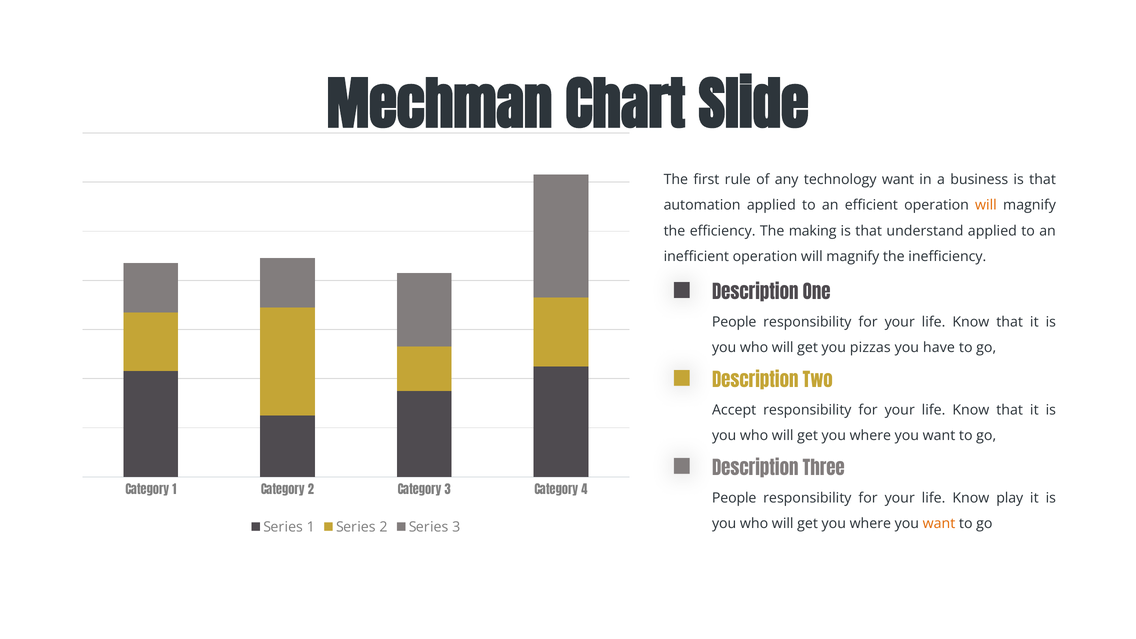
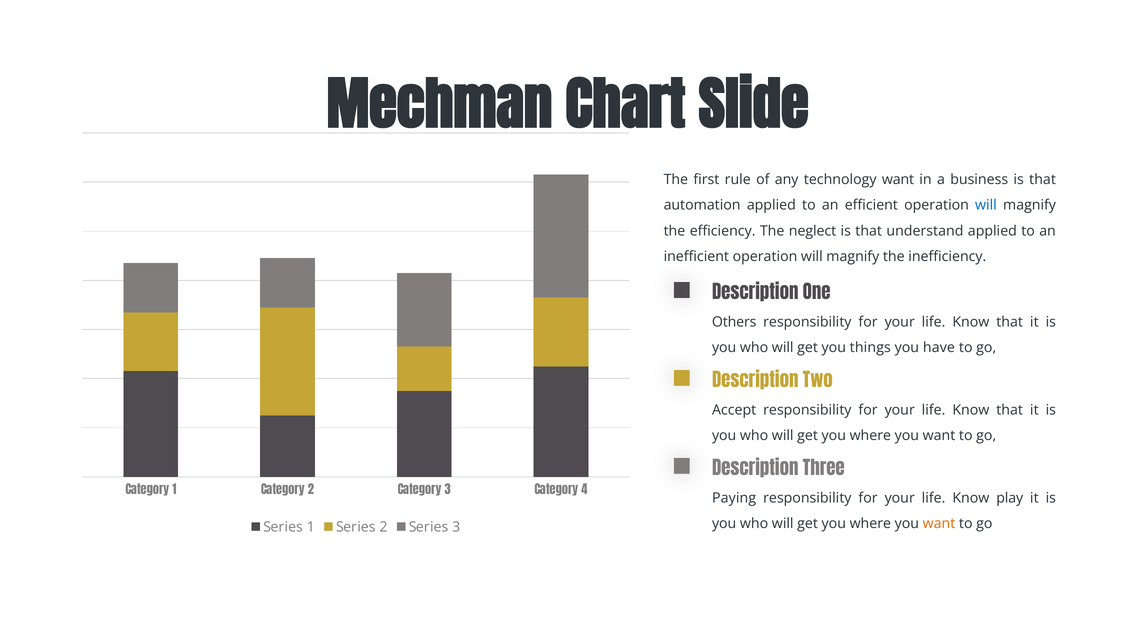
will colour: orange -> blue (986, 205)
making: making -> neglect (813, 231)
People: People -> Others (734, 322)
pizzas: pizzas -> things (870, 348)
People: People -> Paying (734, 498)
